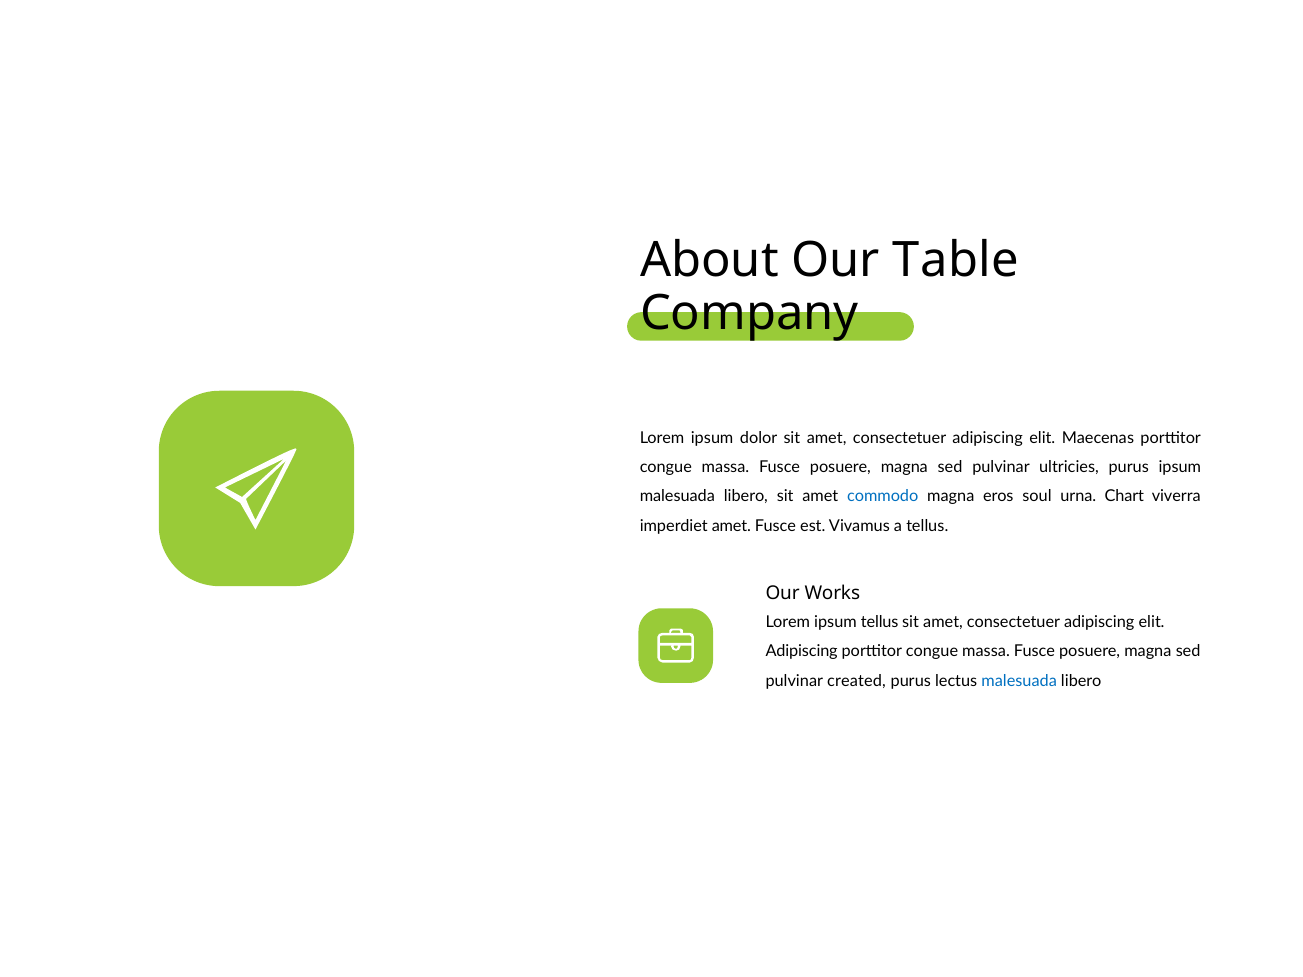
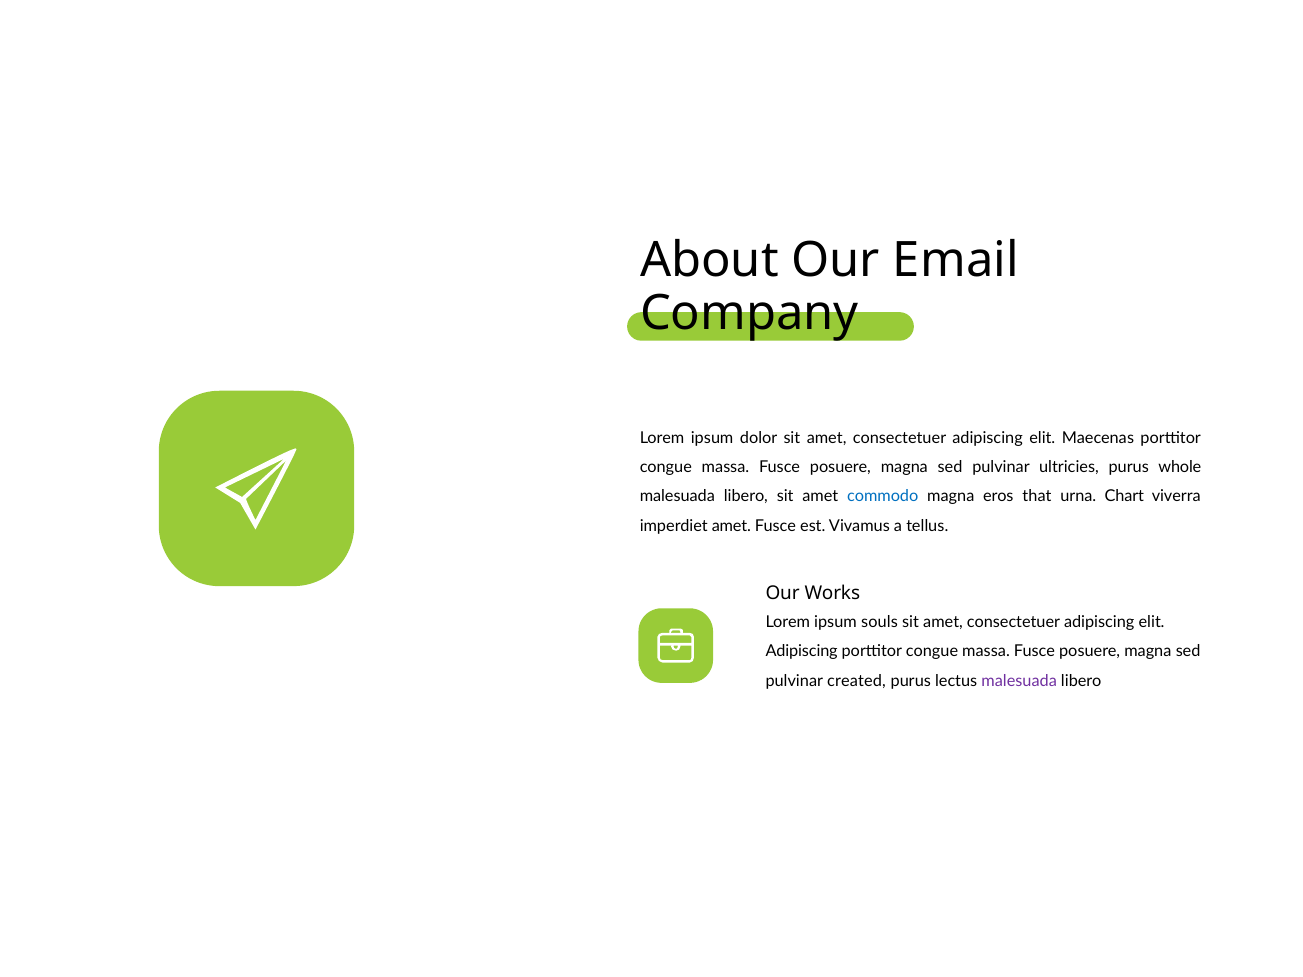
Table: Table -> Email (956, 260)
purus ipsum: ipsum -> whole (1180, 467)
soul: soul -> that (1037, 497)
ipsum tellus: tellus -> souls (880, 622)
malesuada colour: blue -> purple (1019, 681)
